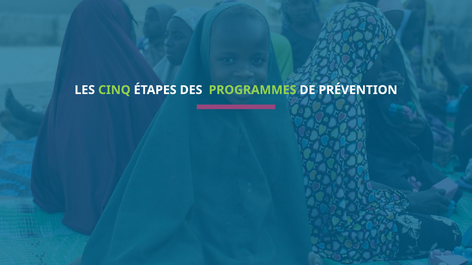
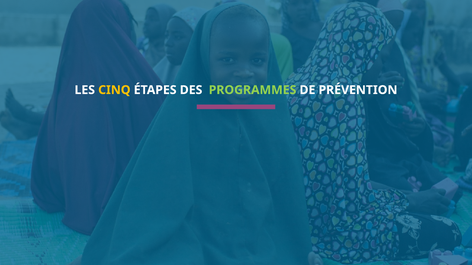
CINQ colour: light green -> yellow (114, 90)
